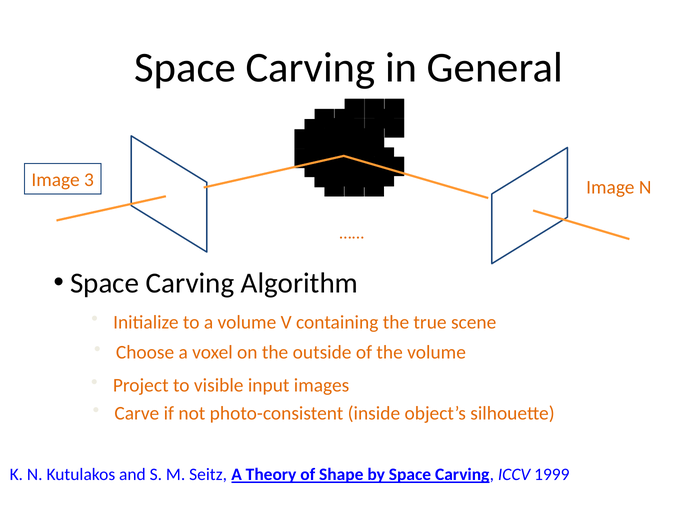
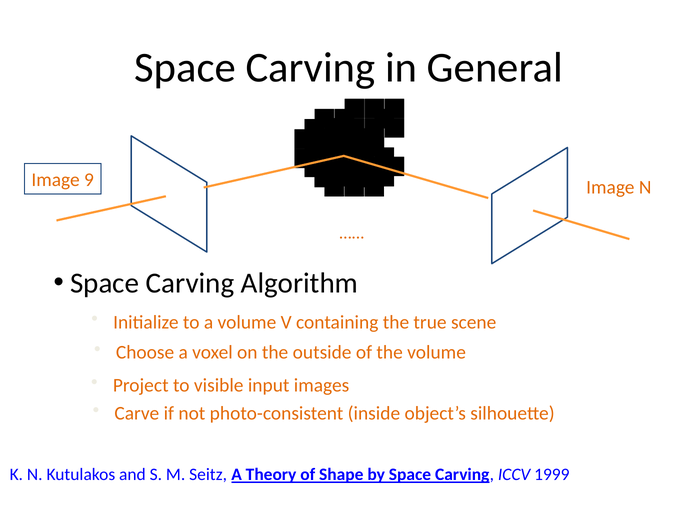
3: 3 -> 9 (89, 180)
